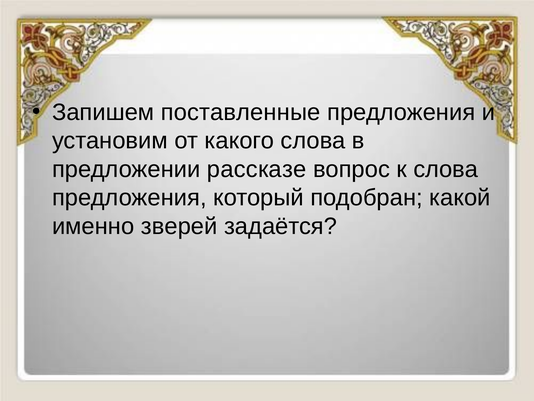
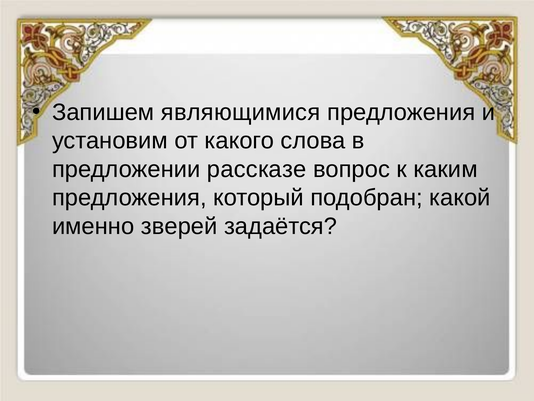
поставленные: поставленные -> являющимися (241, 112)
к слова: слова -> каким (446, 169)
